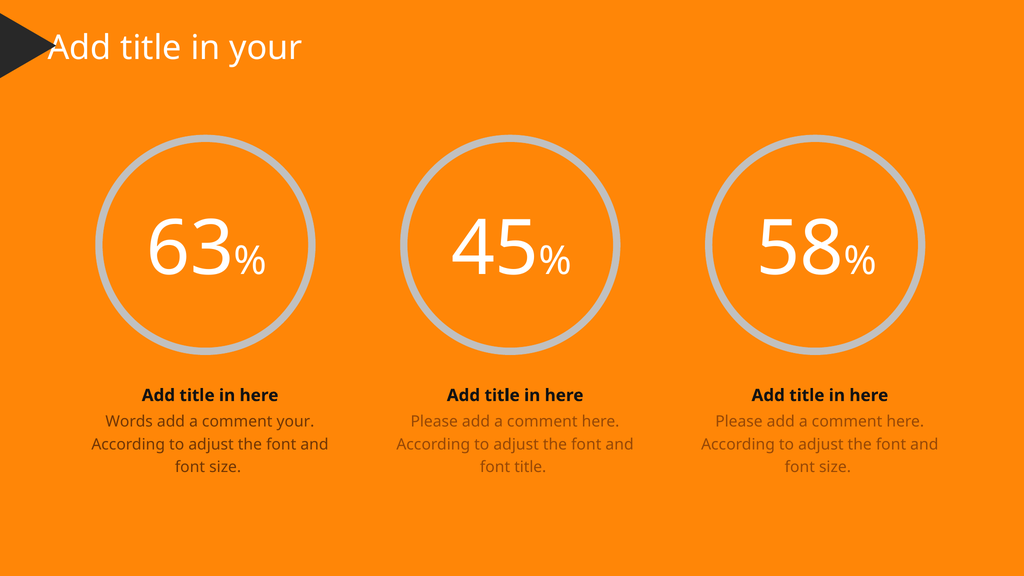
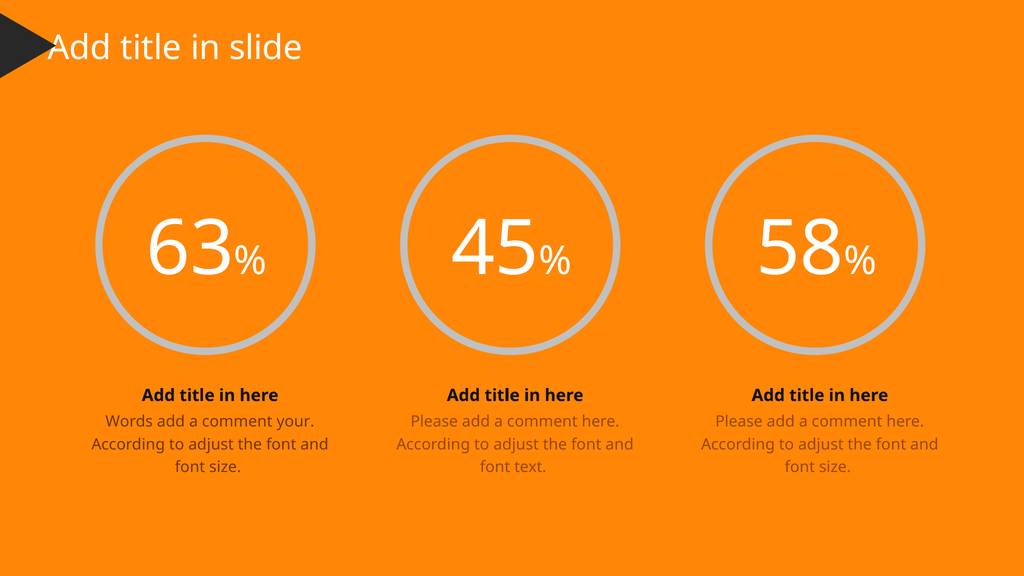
in your: your -> slide (266, 48)
font title: title -> text (530, 467)
